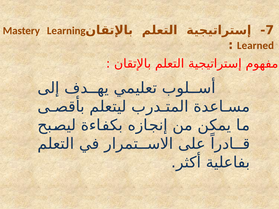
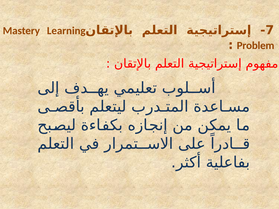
Learned: Learned -> Problem (256, 46)
